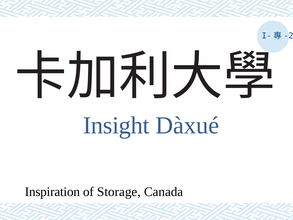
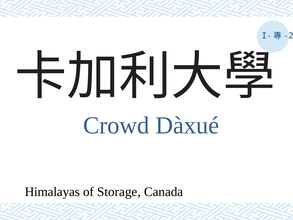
Insight: Insight -> Crowd (116, 125)
Inspiration: Inspiration -> Himalayas (52, 192)
